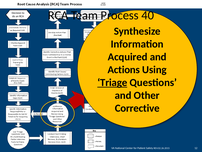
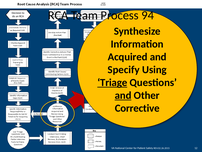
40: 40 -> 94 (148, 15)
Actions: Actions -> Specify (124, 70)
and underline: none -> present (123, 95)
